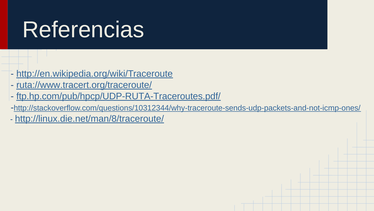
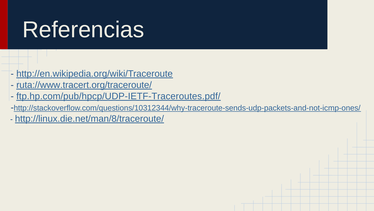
ftp.hp.com/pub/hpcp/UDP-RUTA-Traceroutes.pdf/: ftp.hp.com/pub/hpcp/UDP-RUTA-Traceroutes.pdf/ -> ftp.hp.com/pub/hpcp/UDP-IETF-Traceroutes.pdf/ (118, 96)
